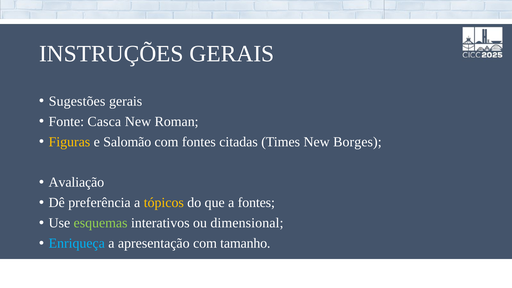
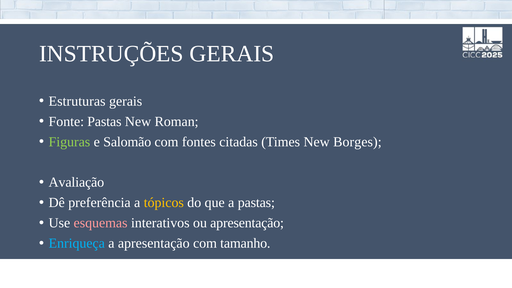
Sugestões: Sugestões -> Estruturas (77, 101)
Fonte Casca: Casca -> Pastas (104, 121)
Figuras colour: yellow -> light green (69, 142)
a fontes: fontes -> pastas (256, 203)
esquemas colour: light green -> pink (101, 223)
ou dimensional: dimensional -> apresentação (247, 223)
